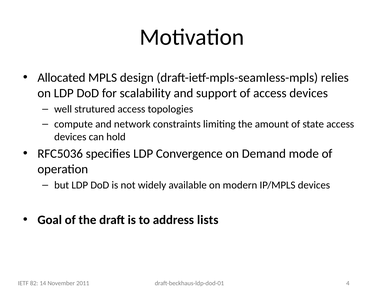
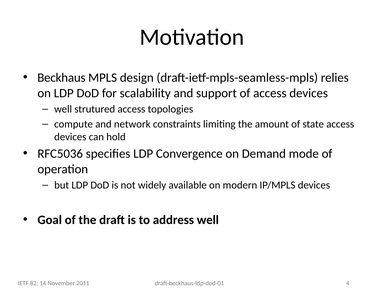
Allocated: Allocated -> Beckhaus (61, 78)
address lists: lists -> well (208, 220)
